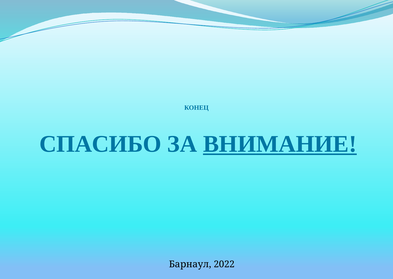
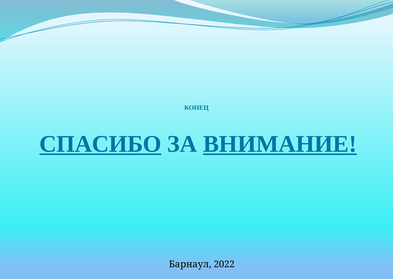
СПАСИБО underline: none -> present (100, 144)
